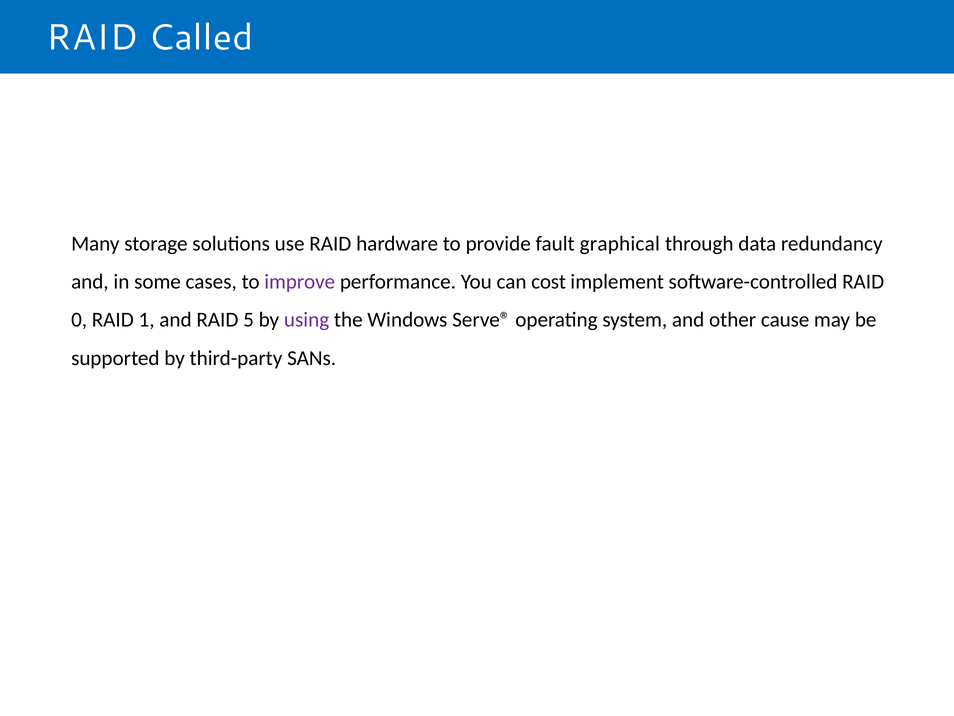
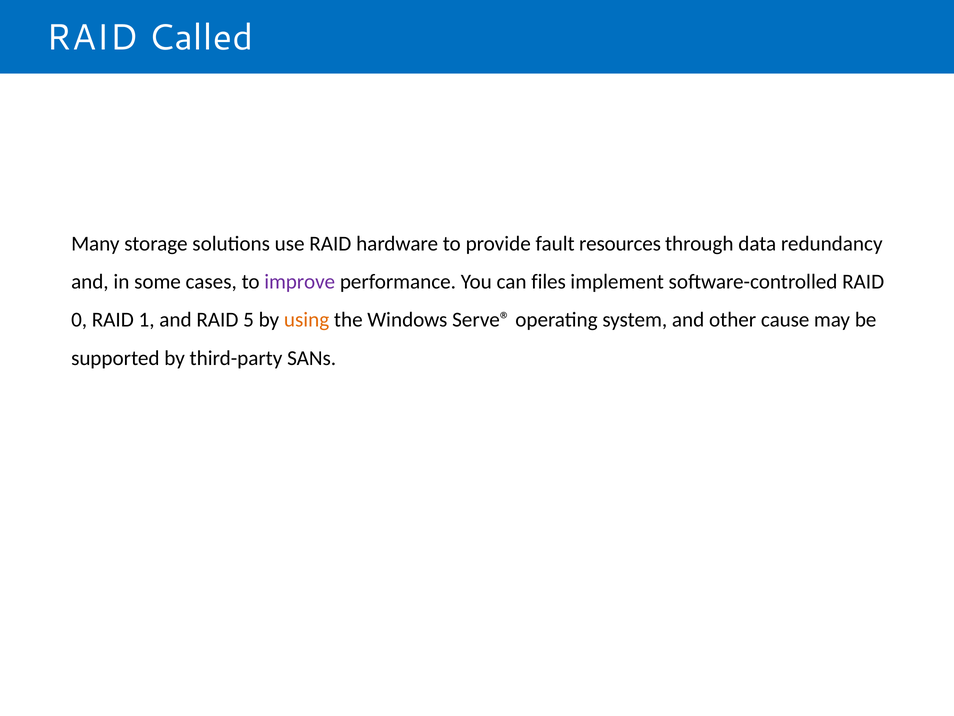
graphical: graphical -> resources (620, 244)
cost: cost -> files (549, 282)
using colour: purple -> orange (307, 320)
